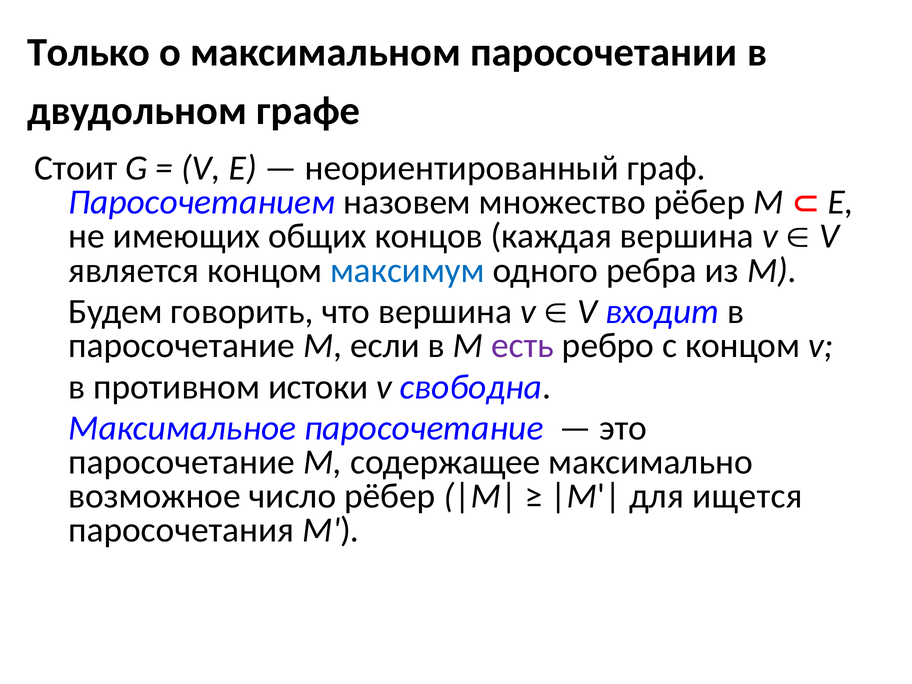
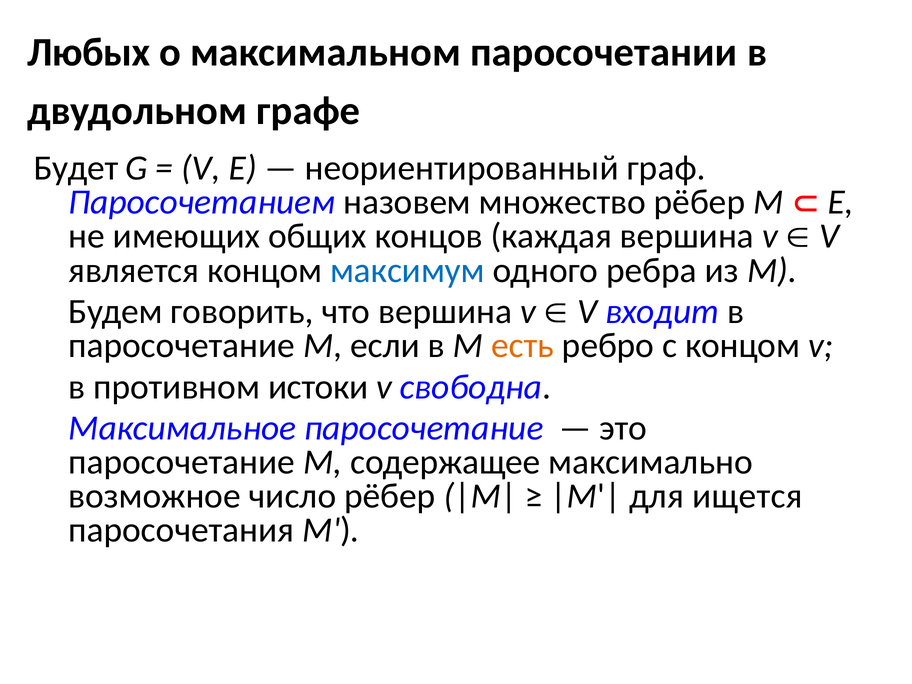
Только: Только -> Любых (89, 52)
Стоит: Стоит -> Будет (76, 168)
есть colour: purple -> orange (523, 346)
